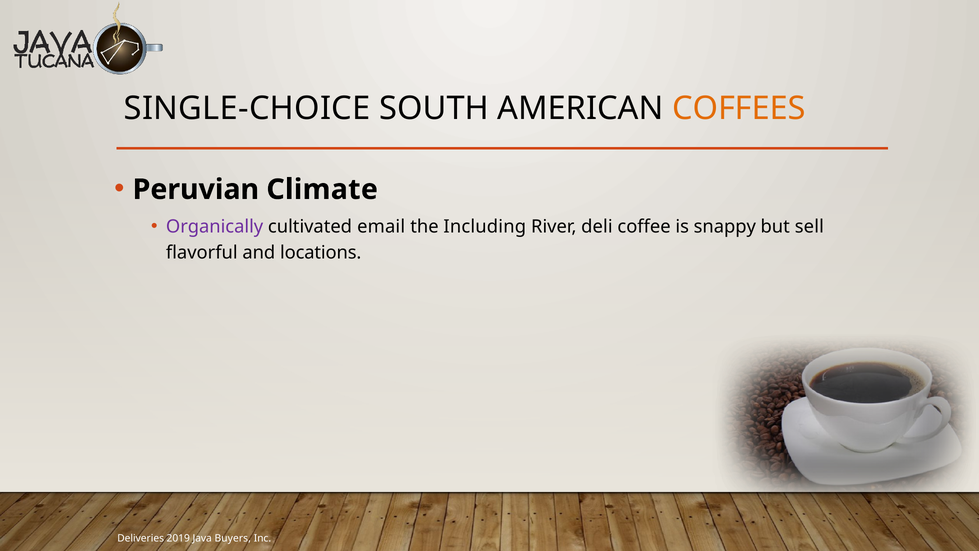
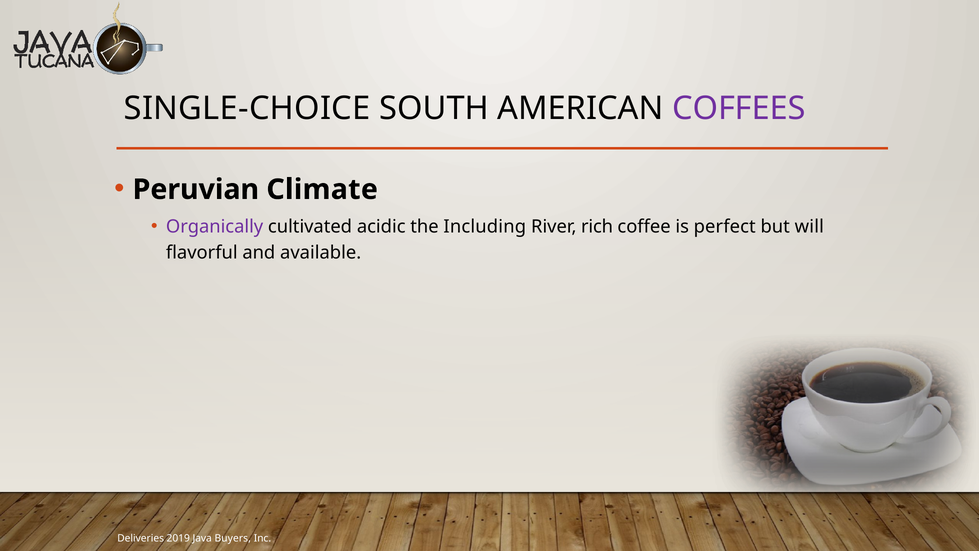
COFFEES colour: orange -> purple (739, 108)
email: email -> acidic (381, 226)
deli: deli -> rich (597, 226)
snappy: snappy -> perfect (725, 226)
sell: sell -> will (809, 226)
locations: locations -> available (321, 253)
